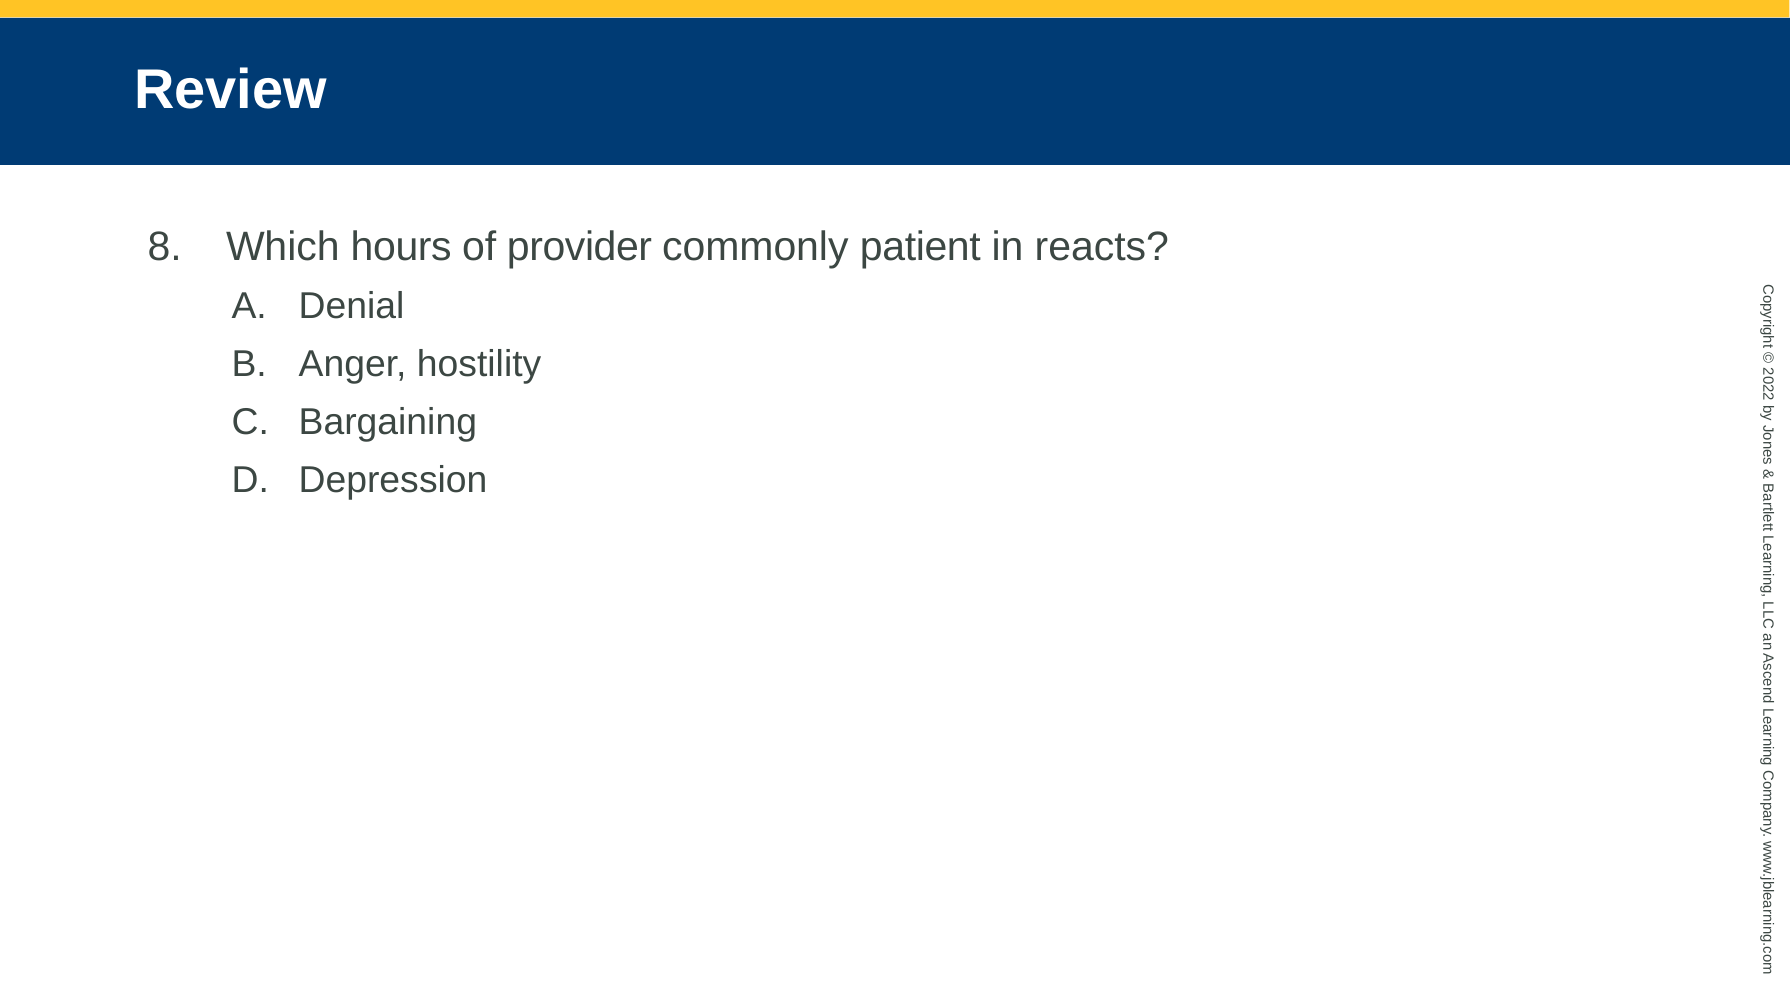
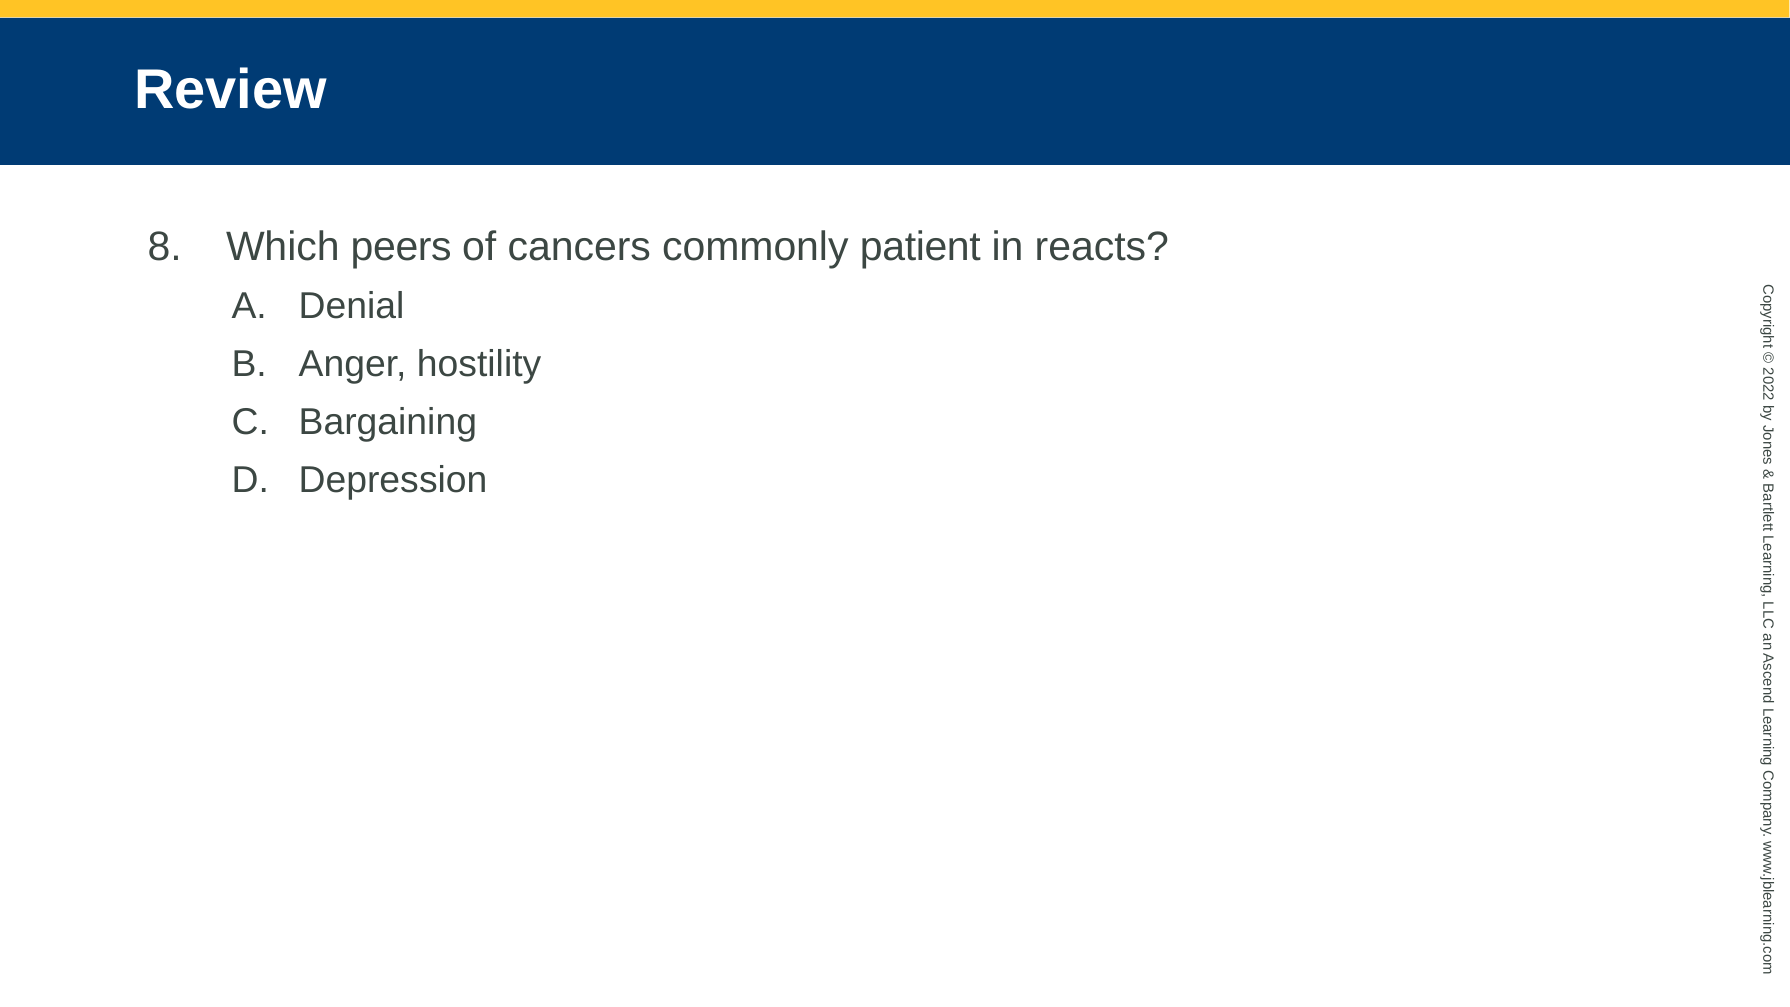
hours: hours -> peers (401, 247)
provider: provider -> cancers (579, 247)
